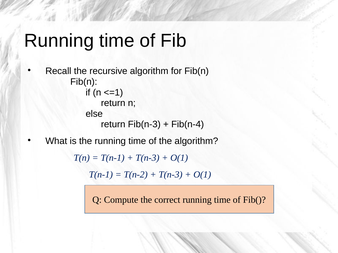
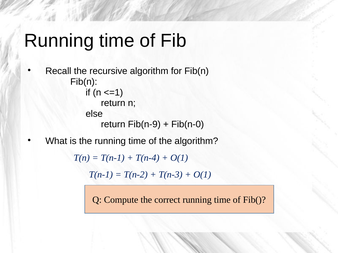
Fib(n-3: Fib(n-3 -> Fib(n-9 (144, 125)
Fib(n-4: Fib(n-4 -> Fib(n-0 (188, 125)
T(n-3: T(n-3 -> T(n-4 (147, 158)
